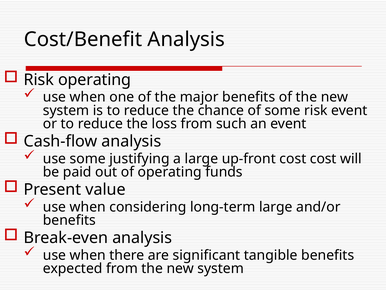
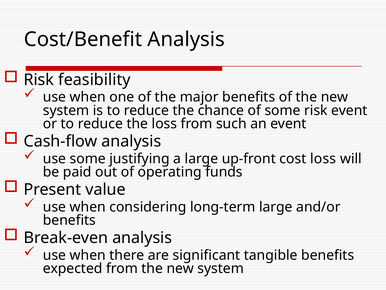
Risk operating: operating -> feasibility (94, 80)
cost cost: cost -> loss (323, 158)
